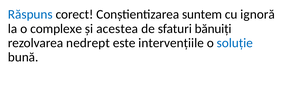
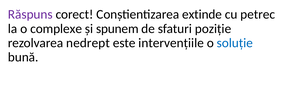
Răspuns colour: blue -> purple (30, 14)
suntem: suntem -> extinde (202, 14)
ignoră: ignoră -> petrec (258, 14)
acestea: acestea -> spunem (117, 29)
bănuiți: bănuiți -> poziție (213, 29)
